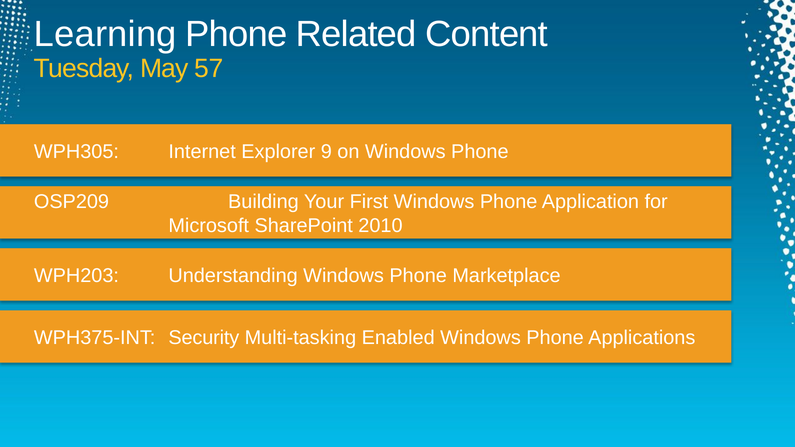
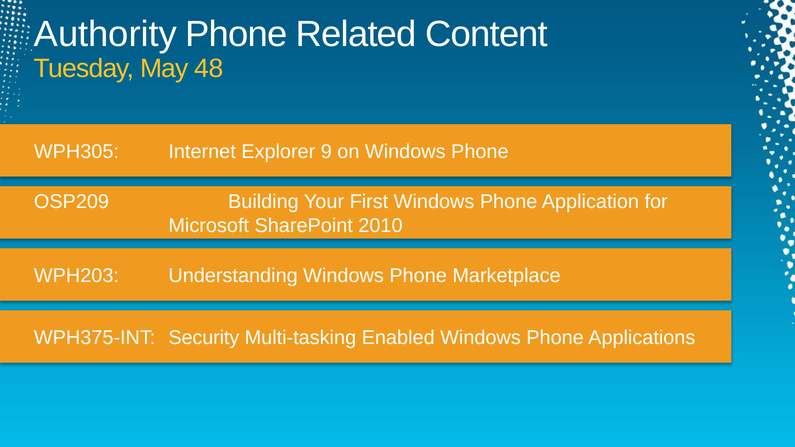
Learning: Learning -> Authority (105, 34)
57: 57 -> 48 (209, 68)
